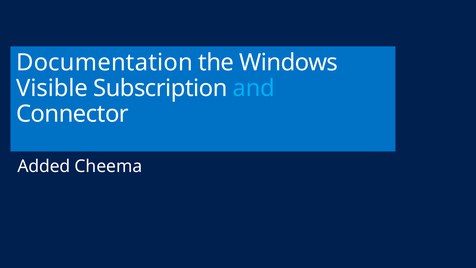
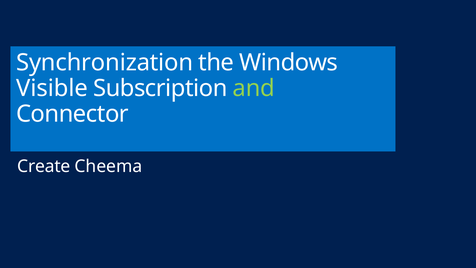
Documentation: Documentation -> Synchronization (105, 63)
and colour: light blue -> light green (254, 88)
Added: Added -> Create (44, 166)
